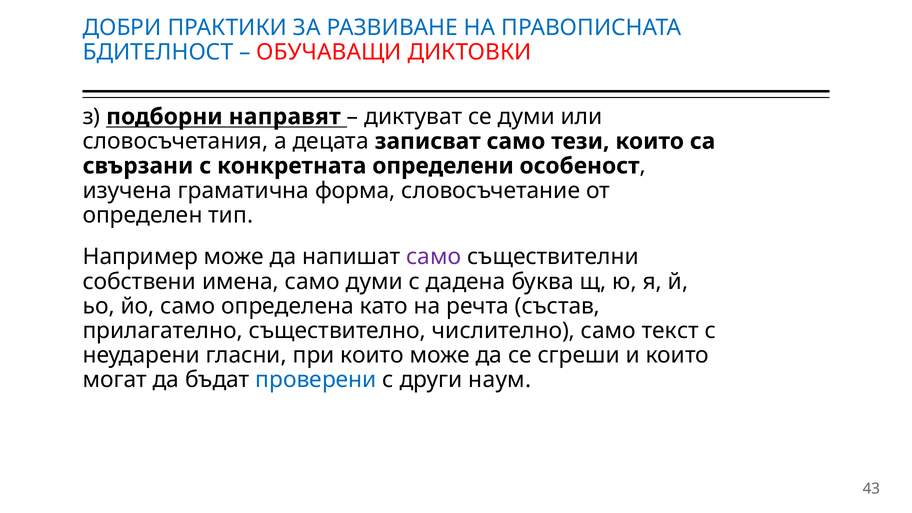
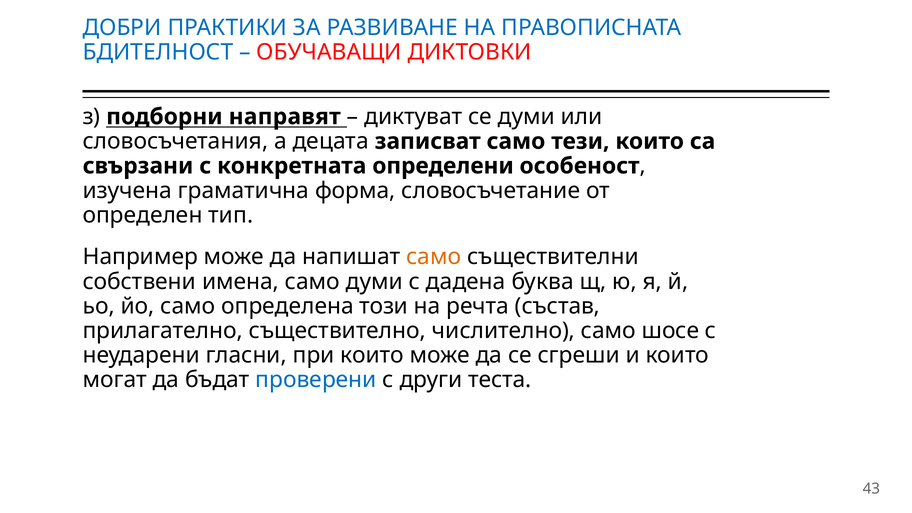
само colour: purple -> orange (434, 257)
като: като -> този (384, 306)
текст: текст -> шосе (670, 331)
наум: наум -> теста (500, 380)
